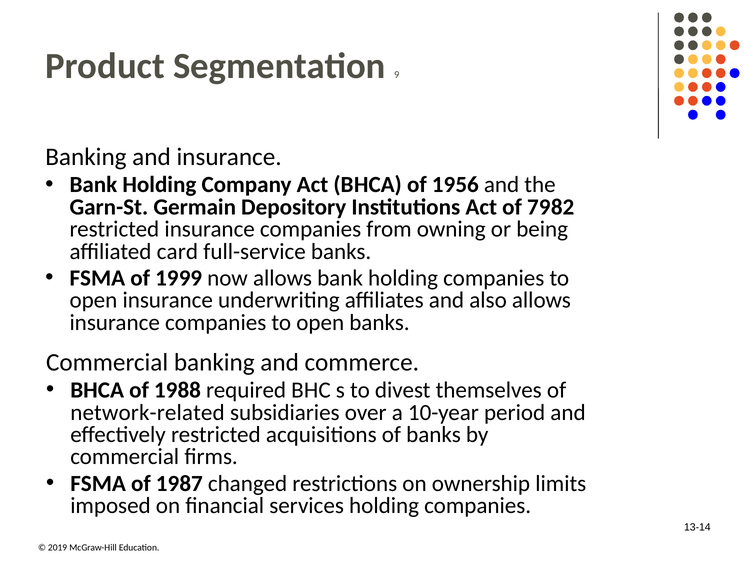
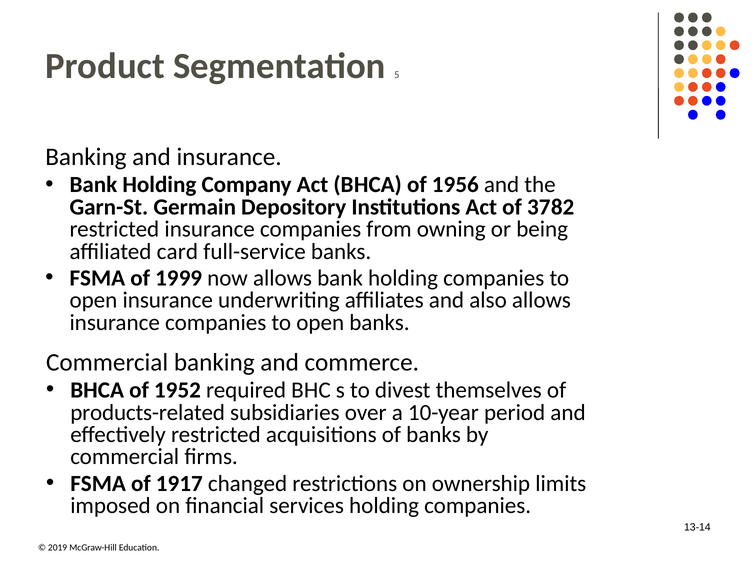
9: 9 -> 5 (397, 75)
79: 79 -> 37 (539, 207)
88: 88 -> 52 (189, 390)
network-related: network-related -> products-related (148, 412)
87: 87 -> 17 (191, 484)
